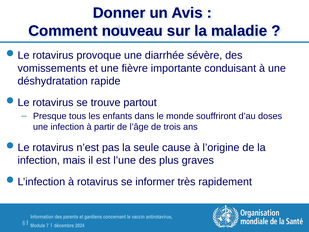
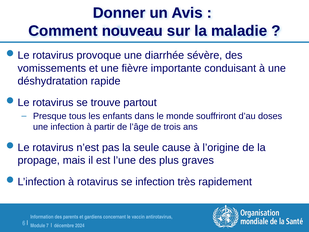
infection: infection -> propage (39, 160)
se informer: informer -> infection (155, 182)
